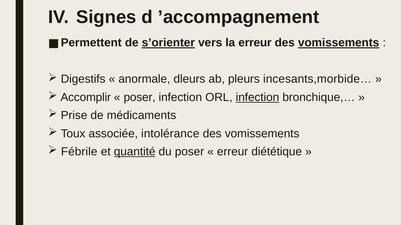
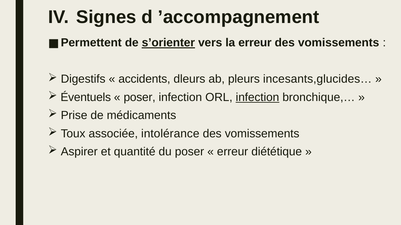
vomissements underline: present -> none (339, 43)
anormale: anormale -> accidents (144, 79)
incesants,morbide…: incesants,morbide… -> incesants,glucides… (317, 79)
Accomplir: Accomplir -> Éventuels (86, 97)
Fébrile: Fébrile -> Aspirer (79, 152)
quantité underline: present -> none (135, 152)
